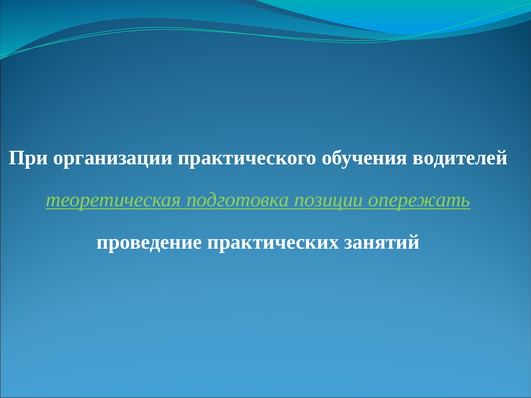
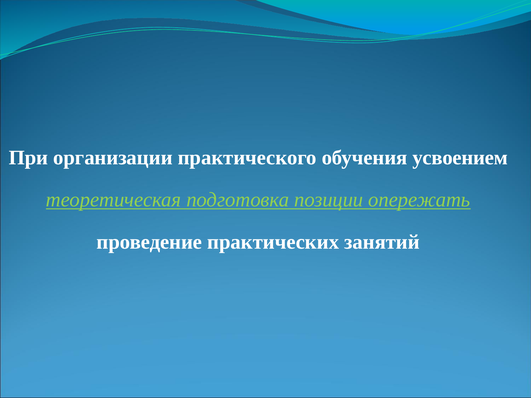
водителей: водителей -> усвоением (460, 158)
